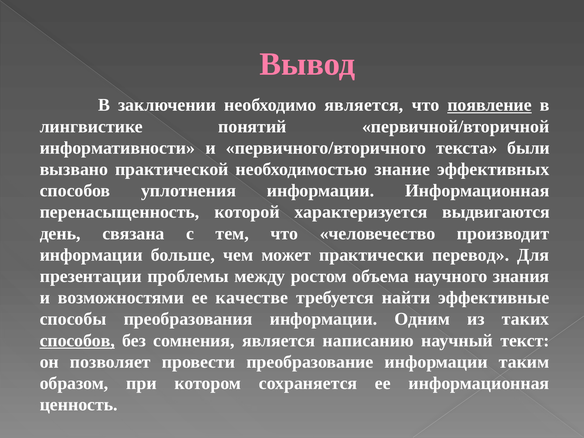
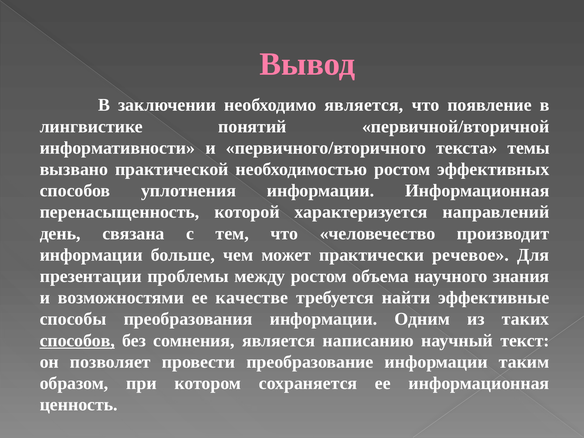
появление underline: present -> none (490, 105)
были: были -> темы (529, 148)
необходимостью знание: знание -> ростом (402, 169)
выдвигаются: выдвигаются -> направлений (496, 212)
перевод: перевод -> речевое (471, 255)
